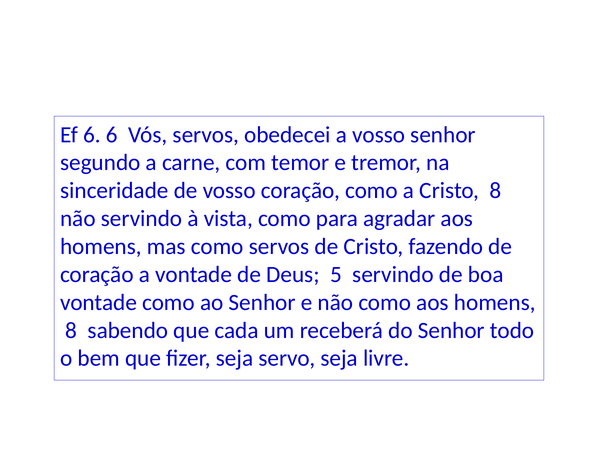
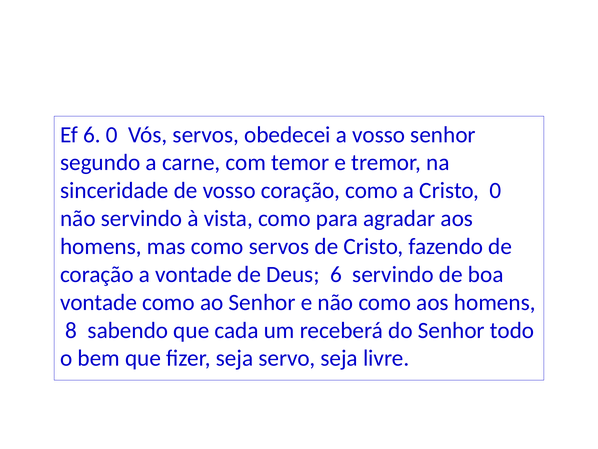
6 6: 6 -> 0 (112, 135)
Cristo 8: 8 -> 0 (495, 190)
Deus 5: 5 -> 6 (336, 274)
